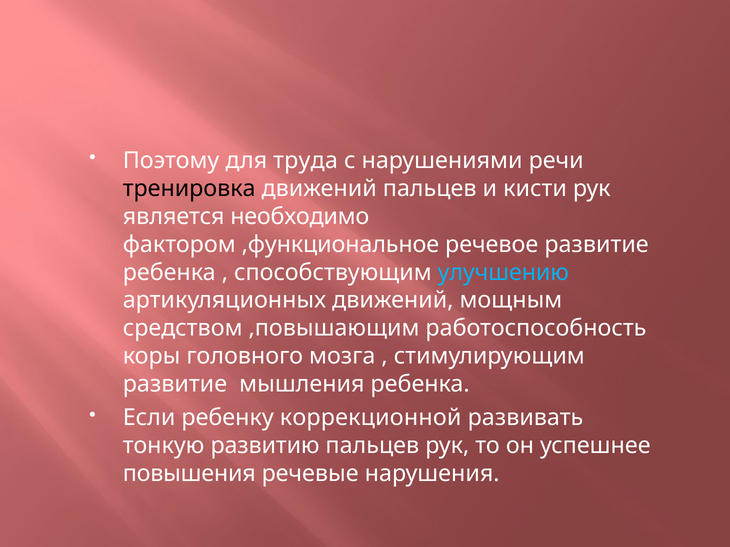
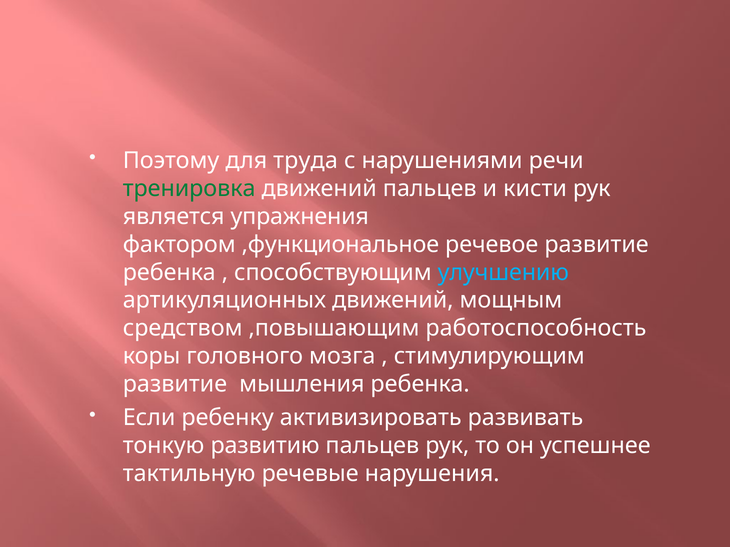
тренировка colour: black -> green (189, 189)
необходимо: необходимо -> упражнения (300, 217)
коррекционной: коррекционной -> активизировать (371, 418)
повышения: повышения -> тактильную (189, 474)
